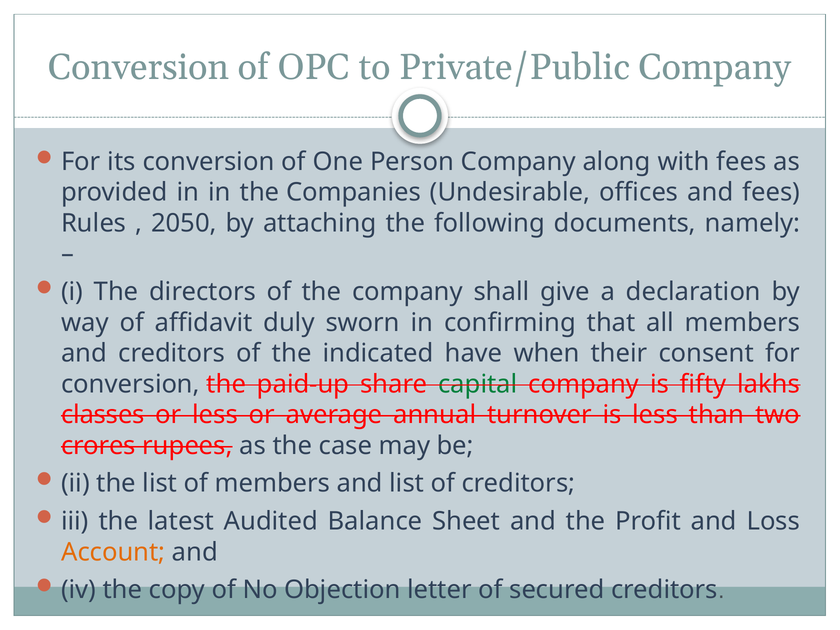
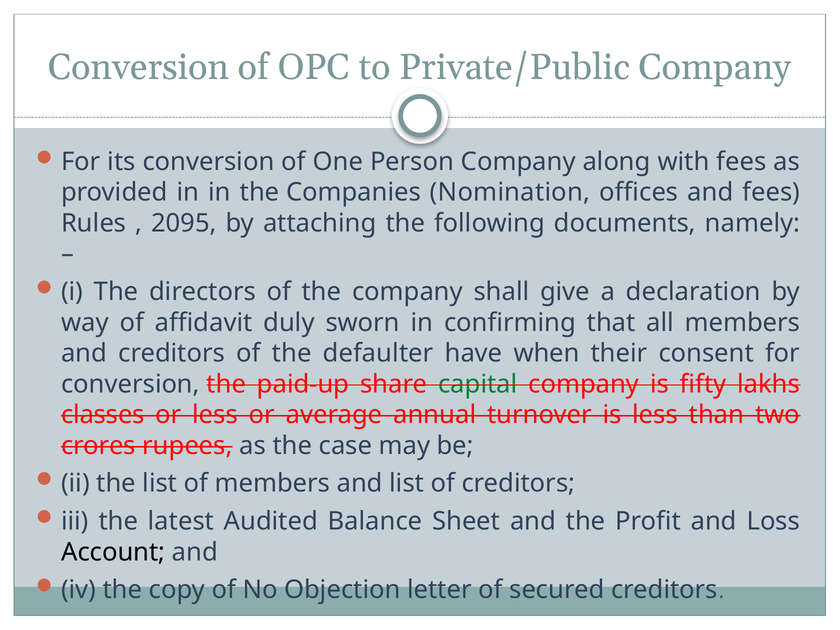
Undesirable: Undesirable -> Nomination (510, 192)
2050: 2050 -> 2095 (184, 223)
indicated: indicated -> defaulter (378, 353)
Account colour: orange -> black (113, 552)
